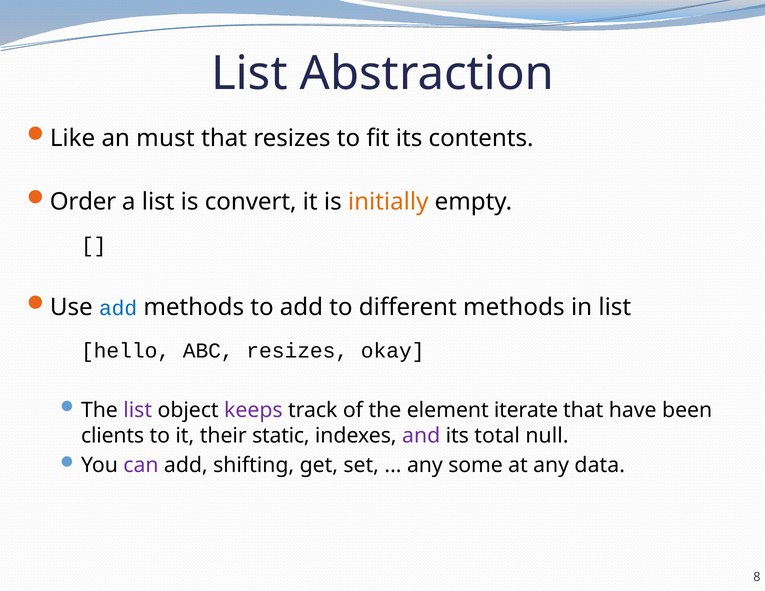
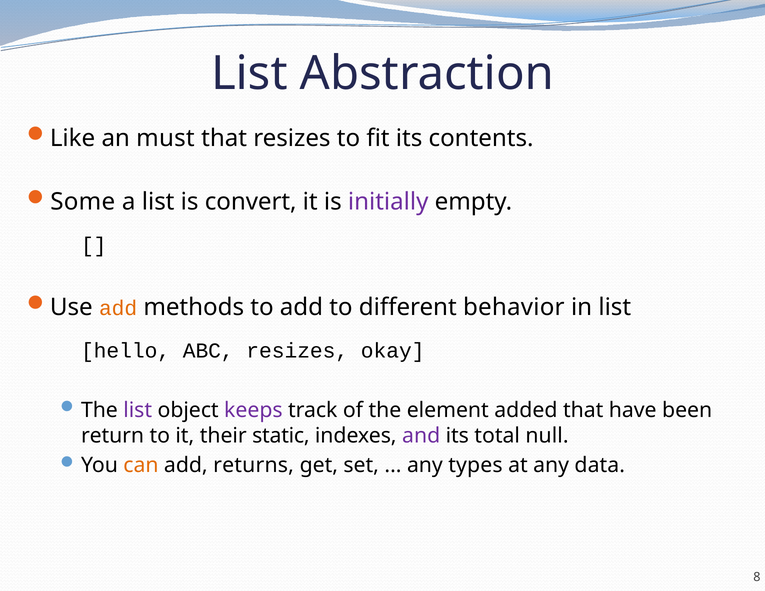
Order: Order -> Some (83, 202)
initially colour: orange -> purple (388, 202)
add colour: blue -> orange (118, 308)
different methods: methods -> behavior (514, 307)
iterate: iterate -> added (526, 410)
clients: clients -> return (113, 436)
can colour: purple -> orange (141, 465)
shifting: shifting -> returns (254, 465)
some: some -> types (475, 465)
